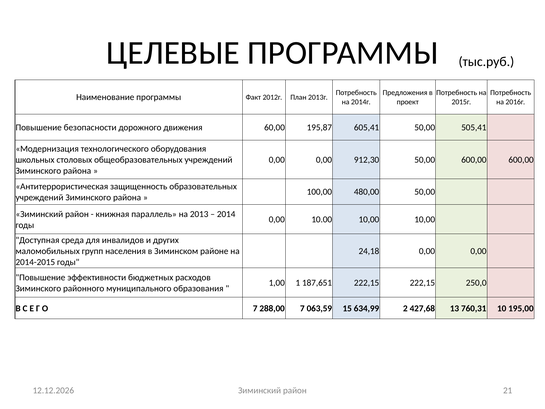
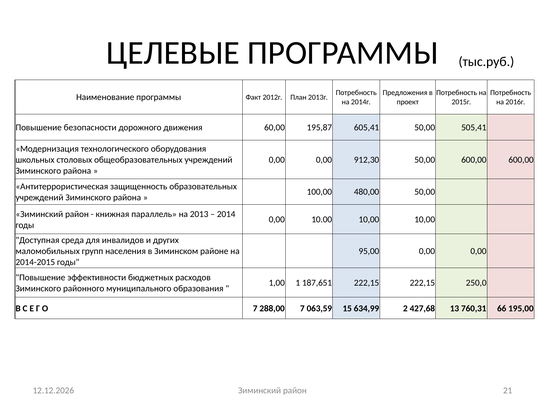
24,18: 24,18 -> 95,00 (369, 251)
10: 10 -> 66 (502, 308)
